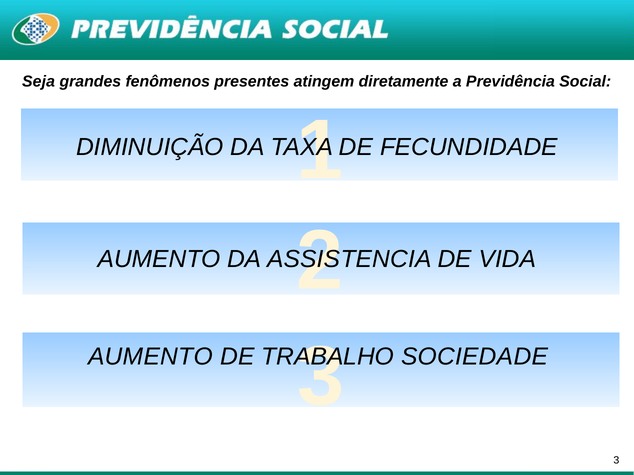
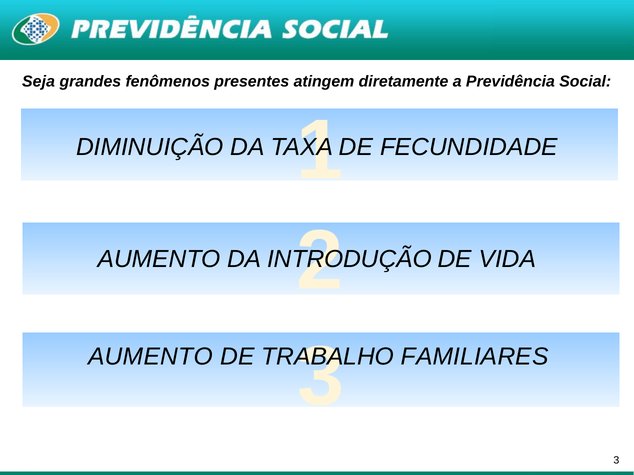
ASSISTENCIA: ASSISTENCIA -> INTRODUÇÃO (350, 259)
SOCIEDADE: SOCIEDADE -> FAMILIARES (475, 357)
